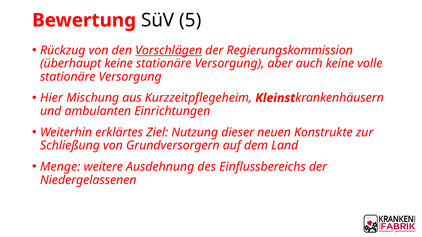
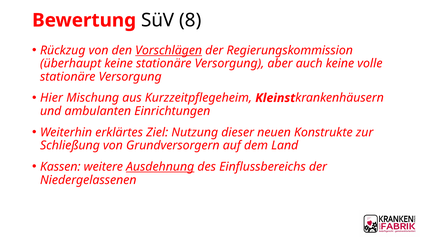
5: 5 -> 8 (190, 20)
Menge: Menge -> Kassen (60, 167)
Ausdehnung underline: none -> present (160, 167)
